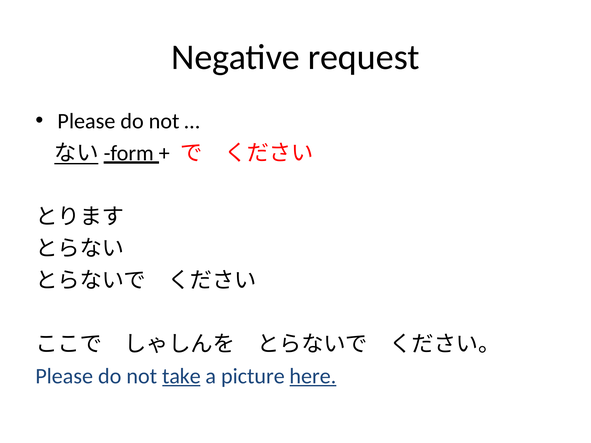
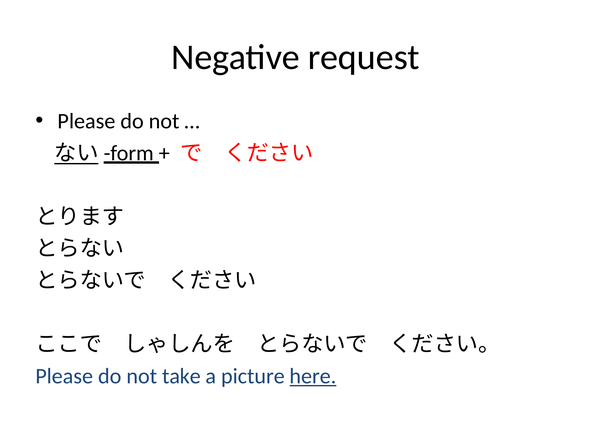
take underline: present -> none (181, 376)
